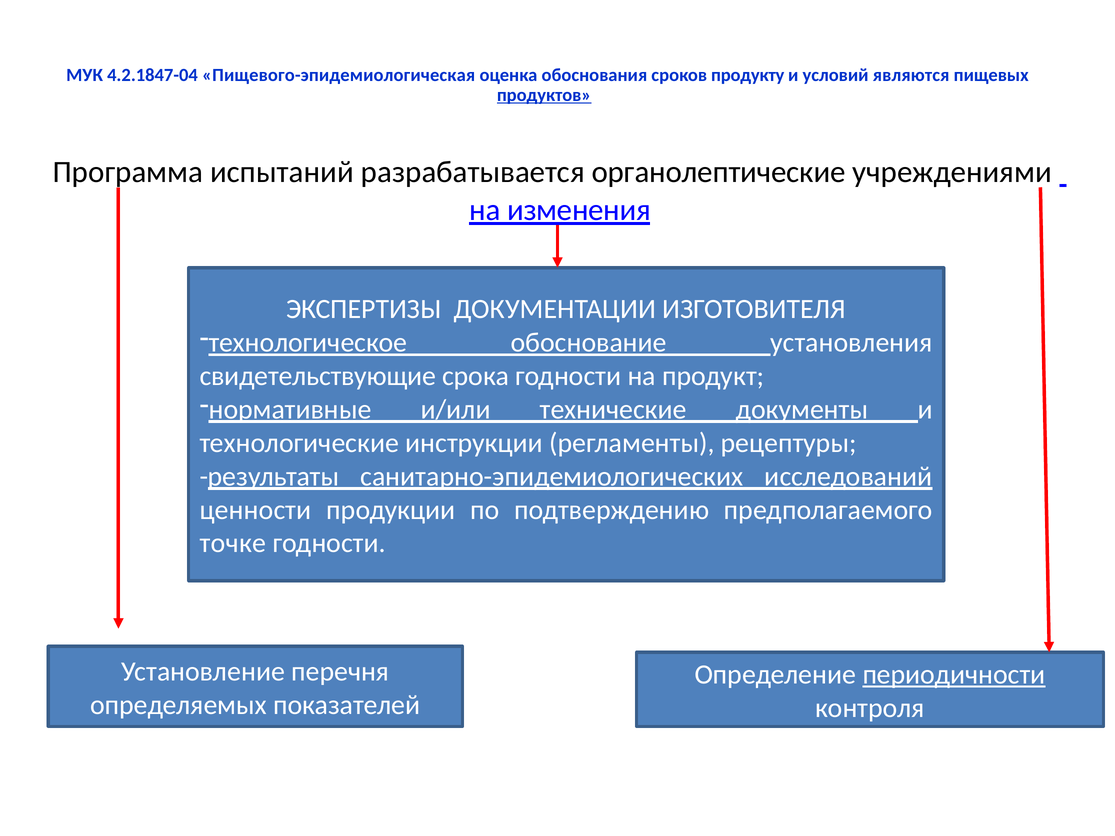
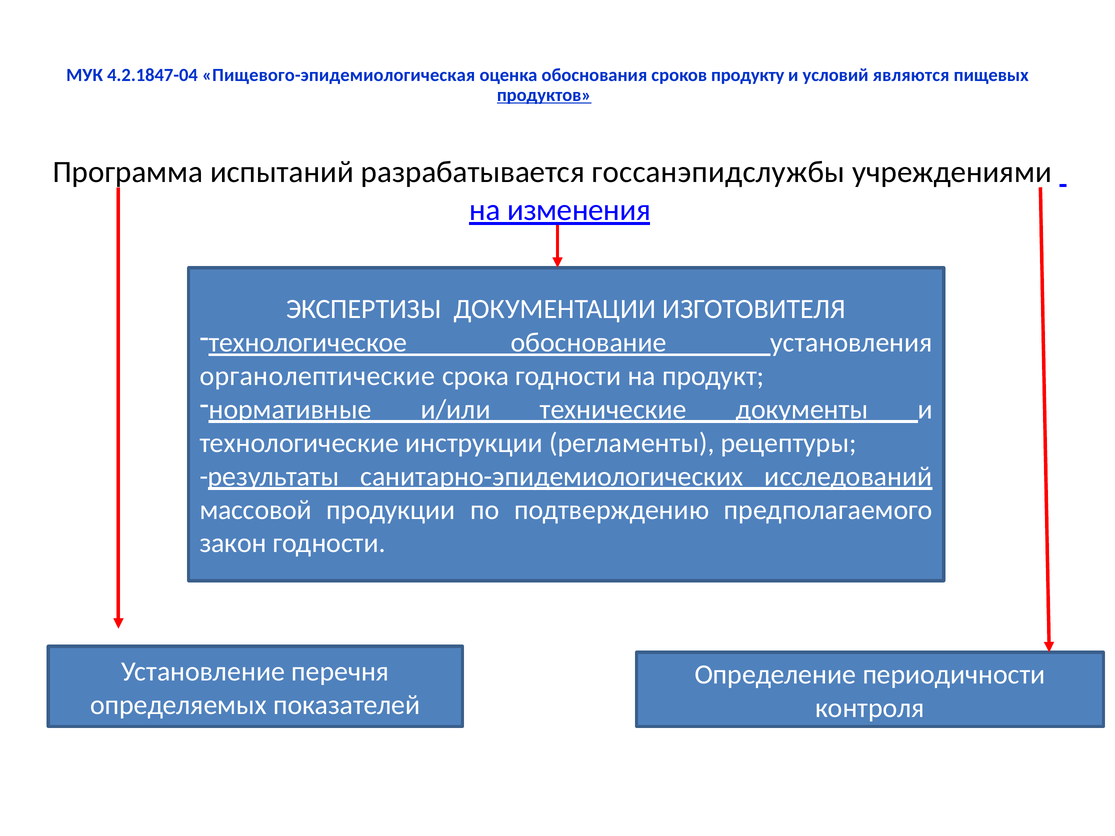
органолептические: органолептические -> госсанэпидслужбы (718, 172)
свидетельствующие: свидетельствующие -> органолептические (318, 376)
ценности: ценности -> массовой (256, 510)
точке: точке -> закон (233, 543)
периодичности underline: present -> none (954, 675)
